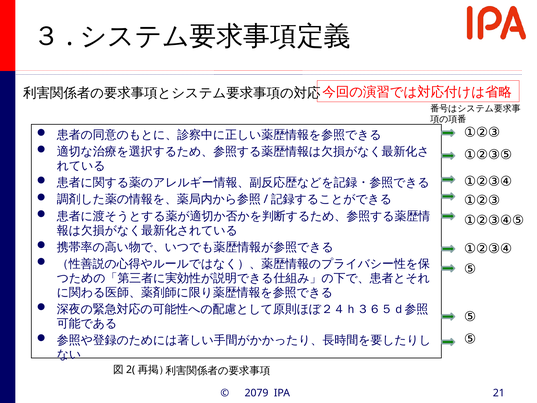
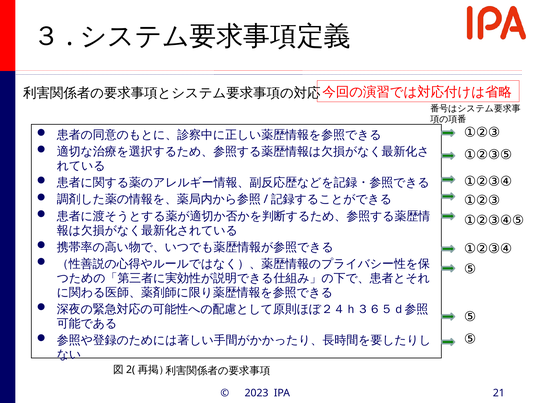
2079: 2079 -> 2023 (257, 393)
